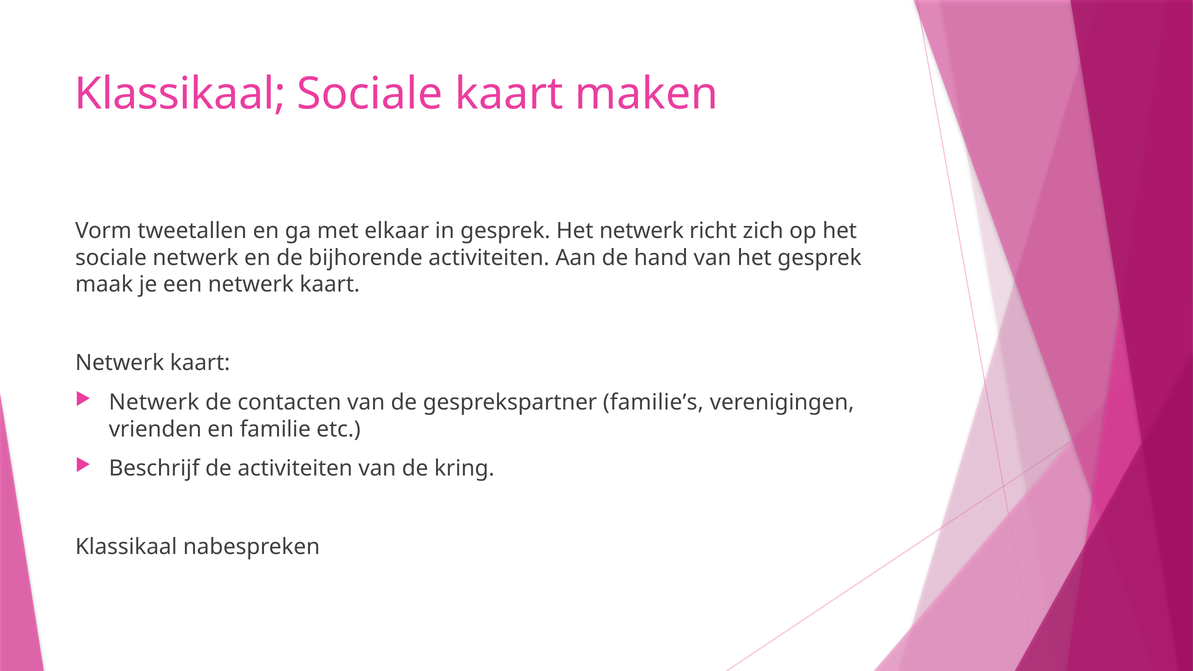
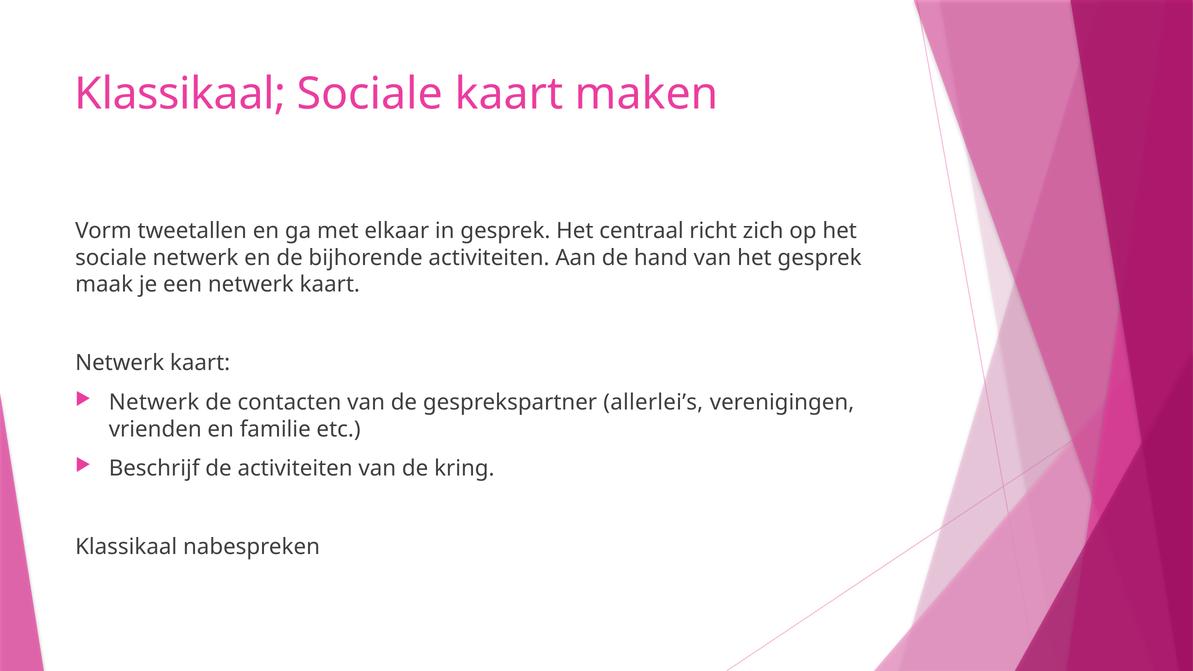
Het netwerk: netwerk -> centraal (642, 231)
familie’s: familie’s -> allerlei’s (653, 402)
